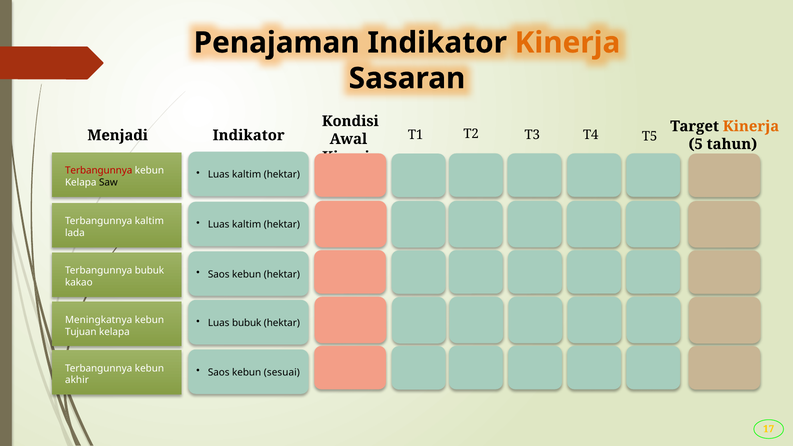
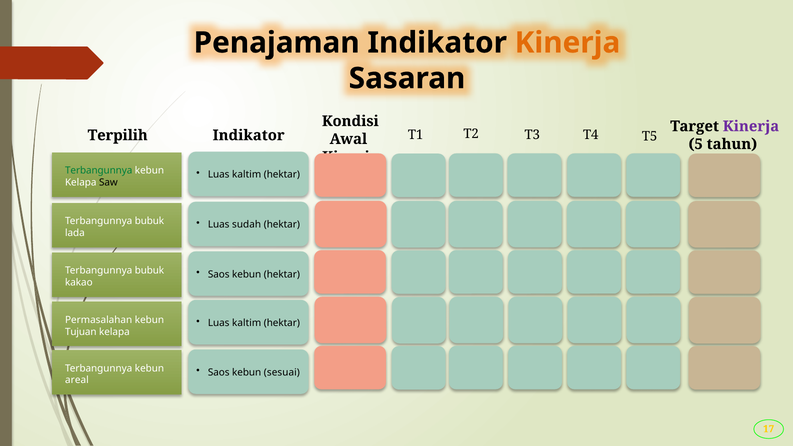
Kinerja colour: orange -> purple (751, 126)
Menjadi: Menjadi -> Terpilih (118, 135)
Terbangunnya colour: red -> green (99, 171)
kaltim: kaltim -> bubuk (149, 221)
kaltim: kaltim -> sudah (247, 225)
Meningkatnya: Meningkatnya -> Permasalahan (99, 320)
bubuk: bubuk -> kaltim (247, 323)
akhir: akhir -> areal (77, 380)
